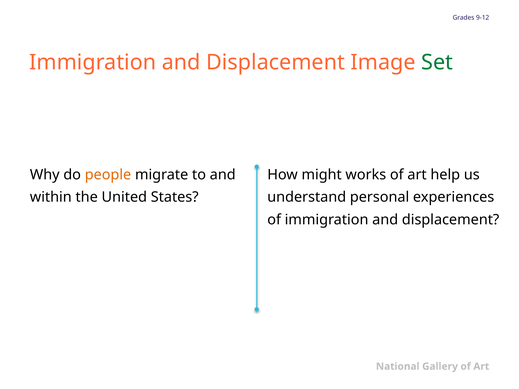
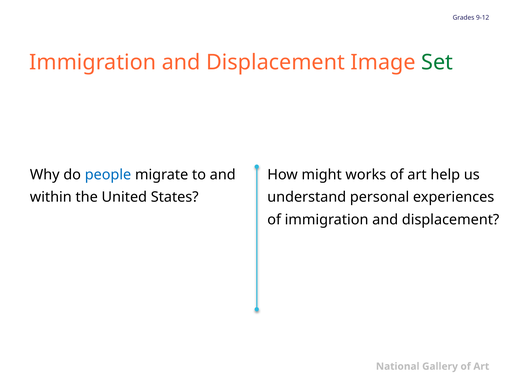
people colour: orange -> blue (108, 175)
